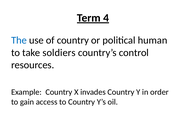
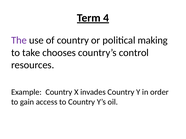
The colour: blue -> purple (19, 40)
human: human -> making (153, 40)
soldiers: soldiers -> chooses (59, 53)
